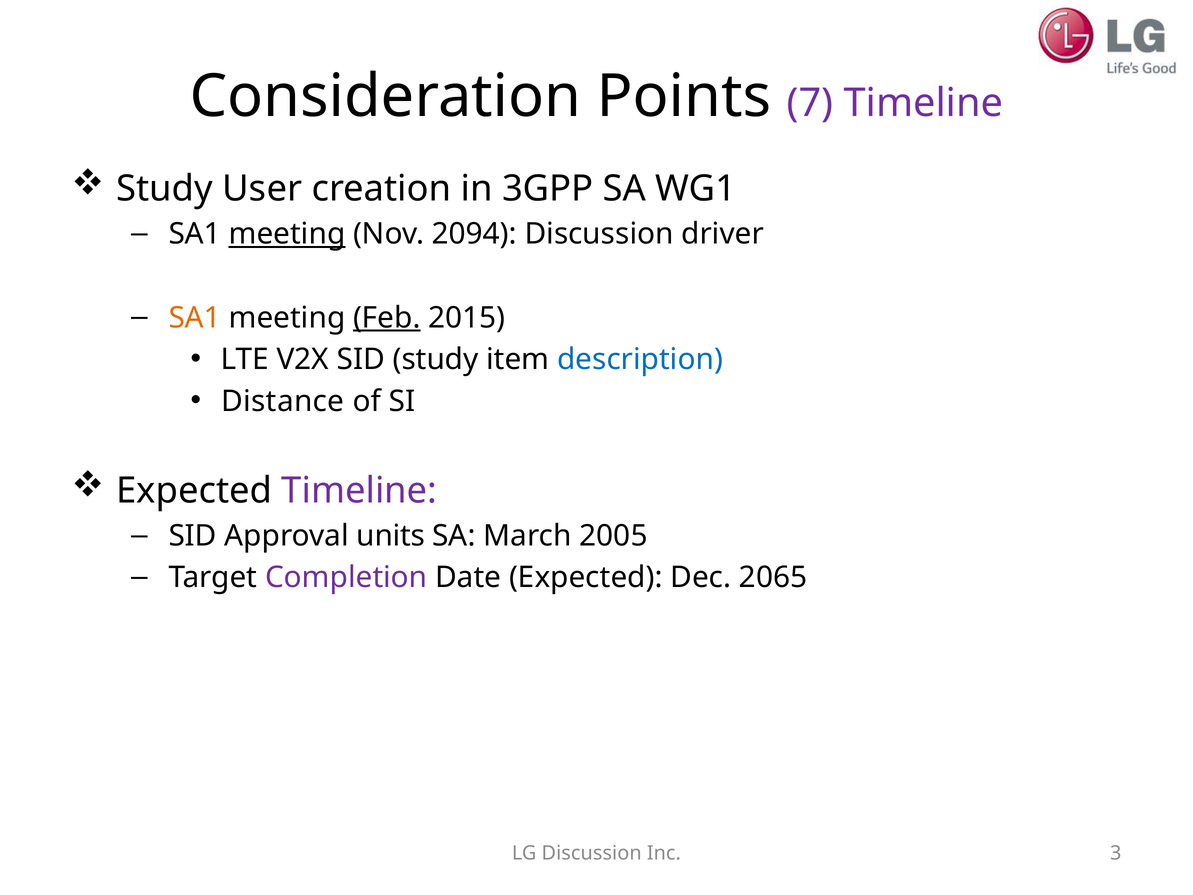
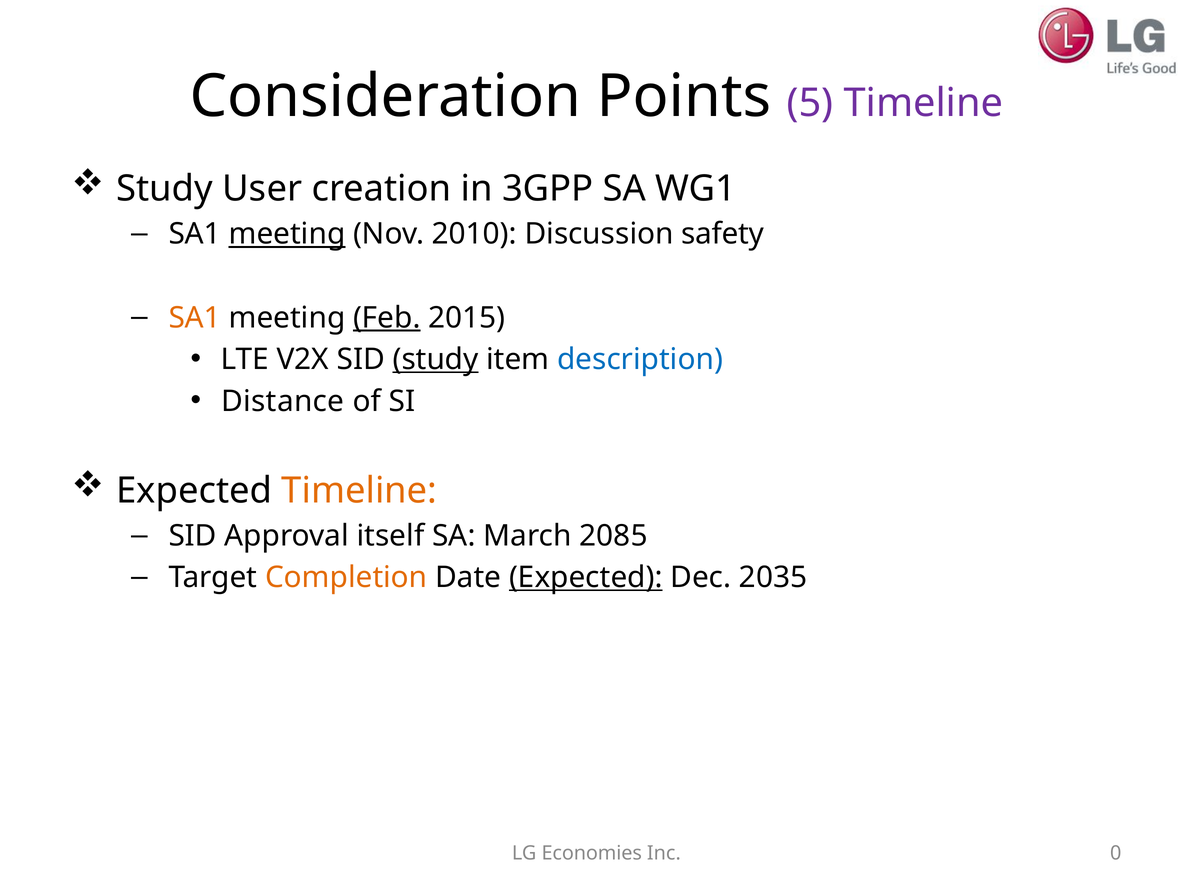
7: 7 -> 5 (810, 103)
2094: 2094 -> 2010 (474, 234)
driver: driver -> safety (723, 234)
study underline: none -> present (436, 359)
Timeline colour: purple -> orange (359, 490)
units: units -> itself (390, 536)
2005: 2005 -> 2085 (613, 536)
Completion colour: purple -> orange (346, 577)
Expected underline: none -> present (586, 577)
2065: 2065 -> 2035 (773, 577)
LG Discussion: Discussion -> Economies (592, 853)
3: 3 -> 0 (1116, 853)
